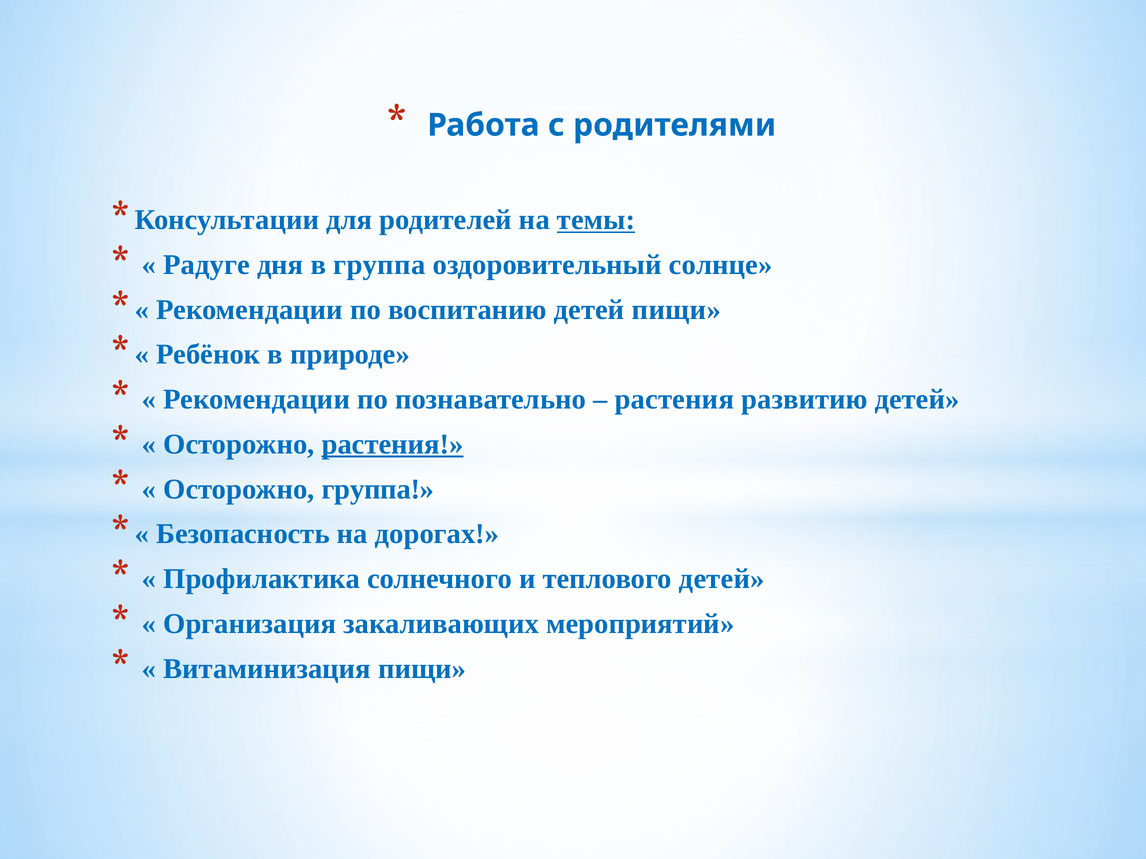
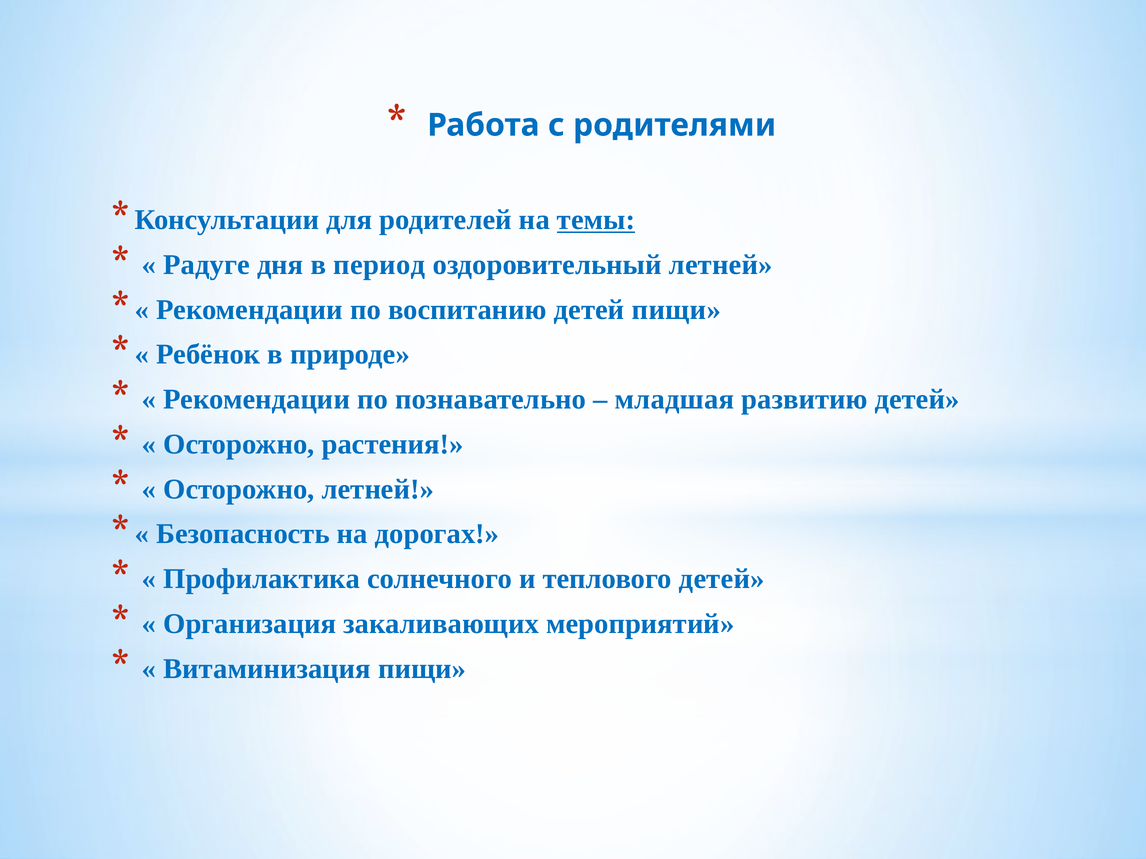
в группа: группа -> период (379, 265)
оздоровительный солнце: солнце -> летней (721, 265)
растения: растения -> младшая (674, 400)
растения underline: present -> none (393, 444)
Осторожно группа: группа -> летней (378, 489)
